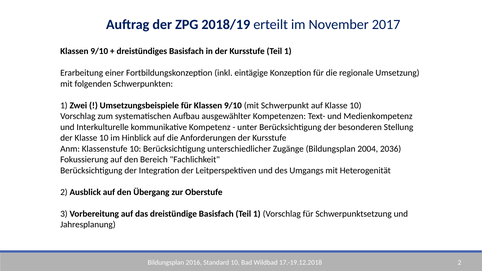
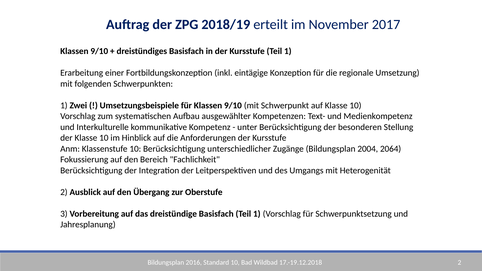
2036: 2036 -> 2064 (391, 149)
